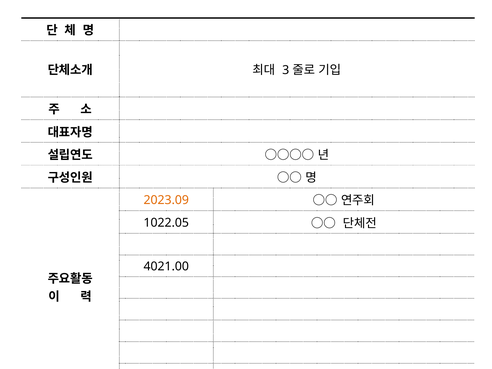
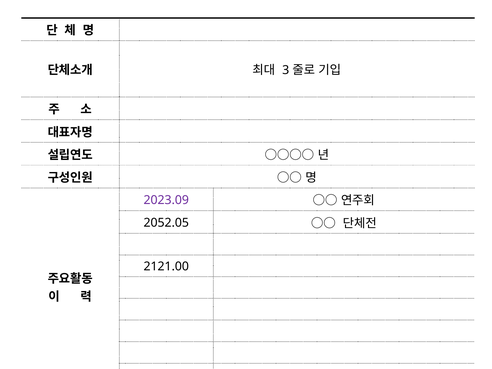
2023.09 colour: orange -> purple (166, 200)
1022.05: 1022.05 -> 2052.05 (166, 223)
4021.00: 4021.00 -> 2121.00 (166, 267)
